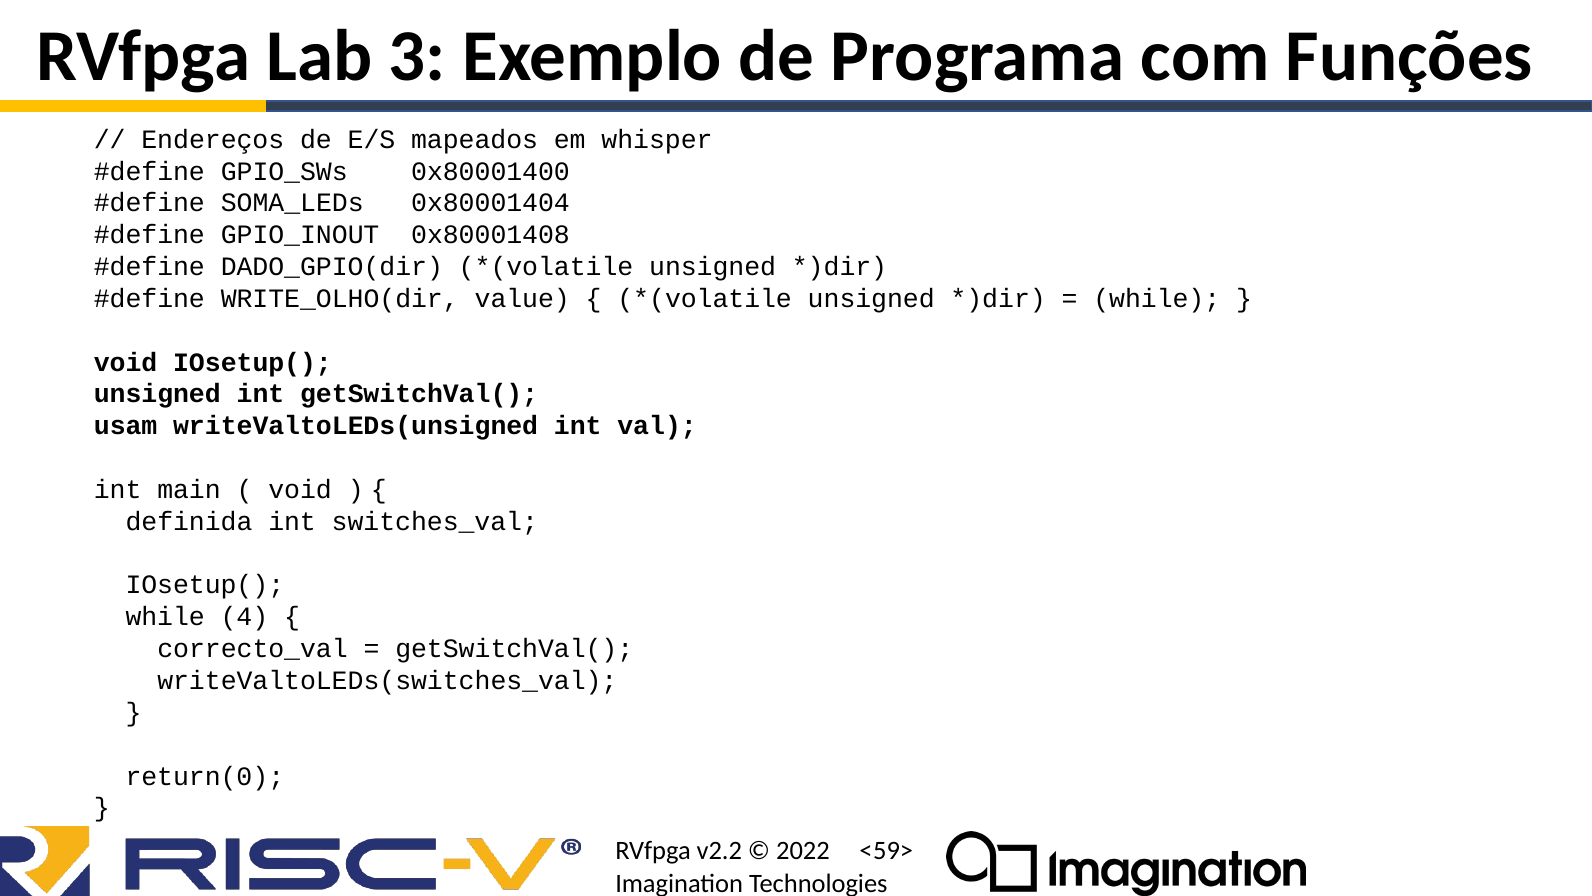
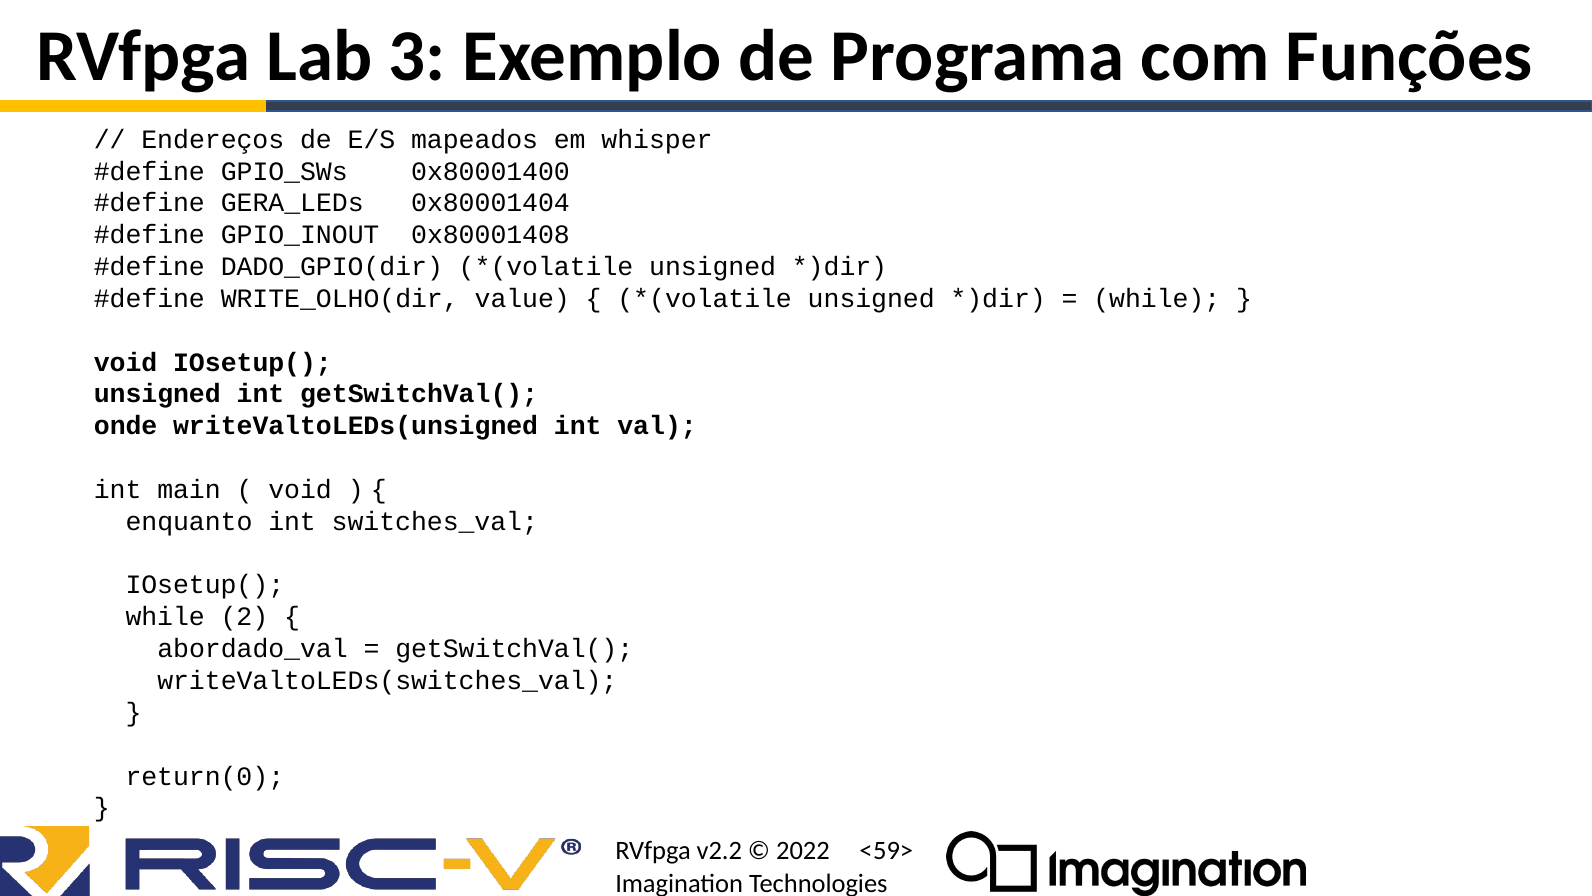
SOMA_LEDs: SOMA_LEDs -> GERA_LEDs (292, 203)
usam: usam -> onde (126, 426)
definida: definida -> enquanto (189, 521)
4: 4 -> 2 (244, 617)
correcto_val: correcto_val -> abordado_val (253, 649)
